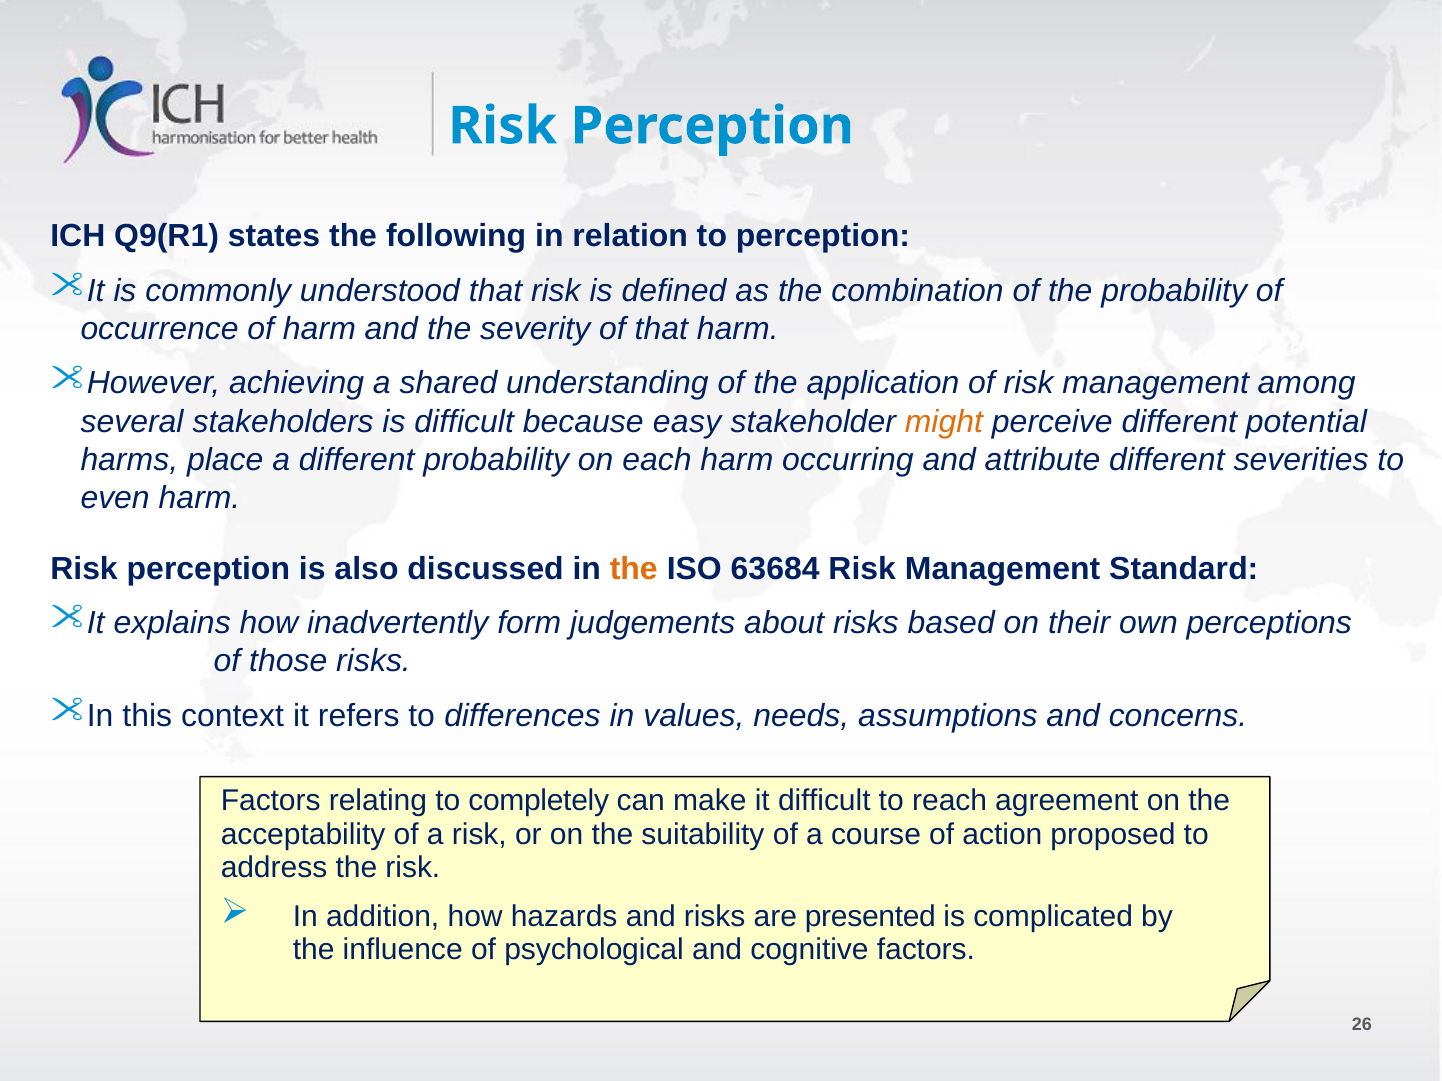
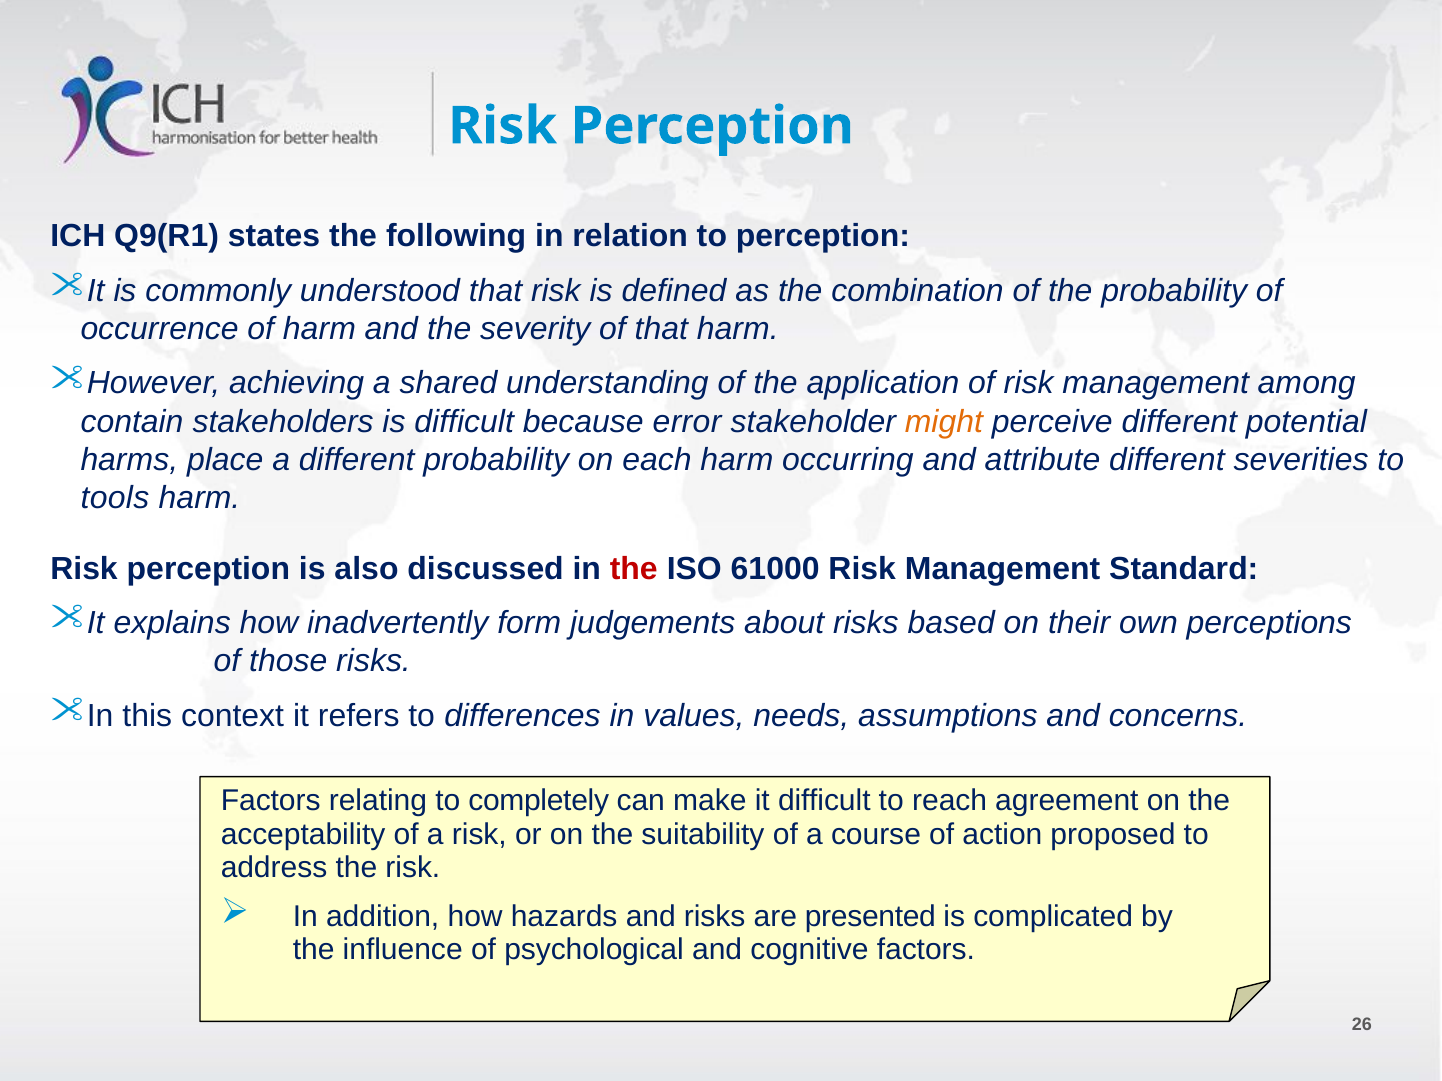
several: several -> contain (132, 422)
easy: easy -> error (687, 422)
even: even -> tools (115, 498)
the colour: orange -> red (634, 569)
63684: 63684 -> 61000 (775, 569)
